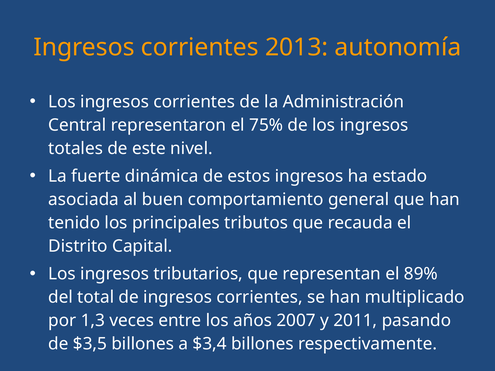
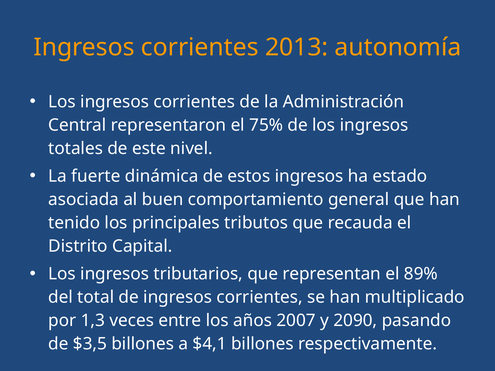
2011: 2011 -> 2090 (355, 321)
$3,4: $3,4 -> $4,1 (210, 344)
